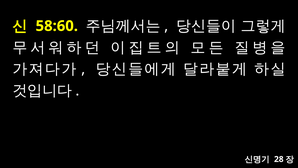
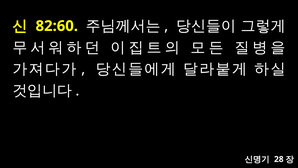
58:60: 58:60 -> 82:60 (57, 26)
